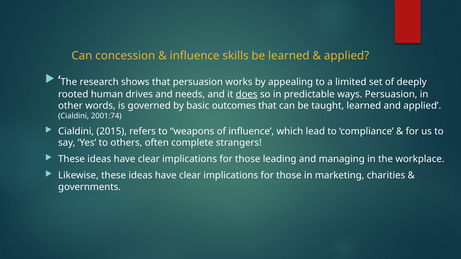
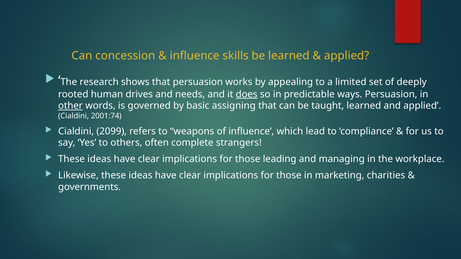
other underline: none -> present (70, 106)
outcomes: outcomes -> assigning (234, 106)
2015: 2015 -> 2099 (112, 131)
